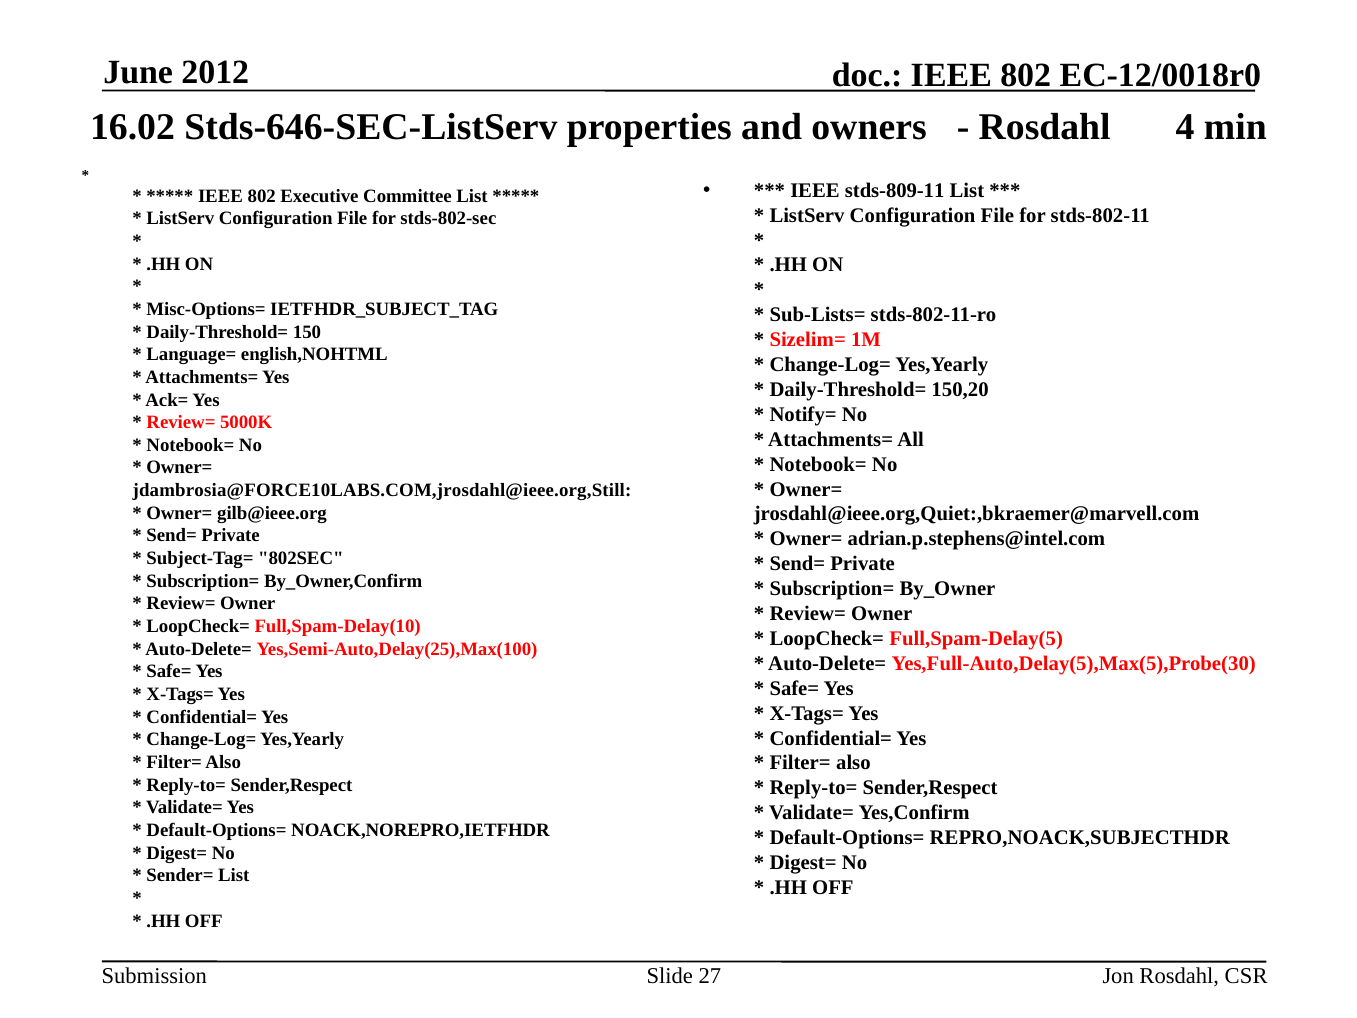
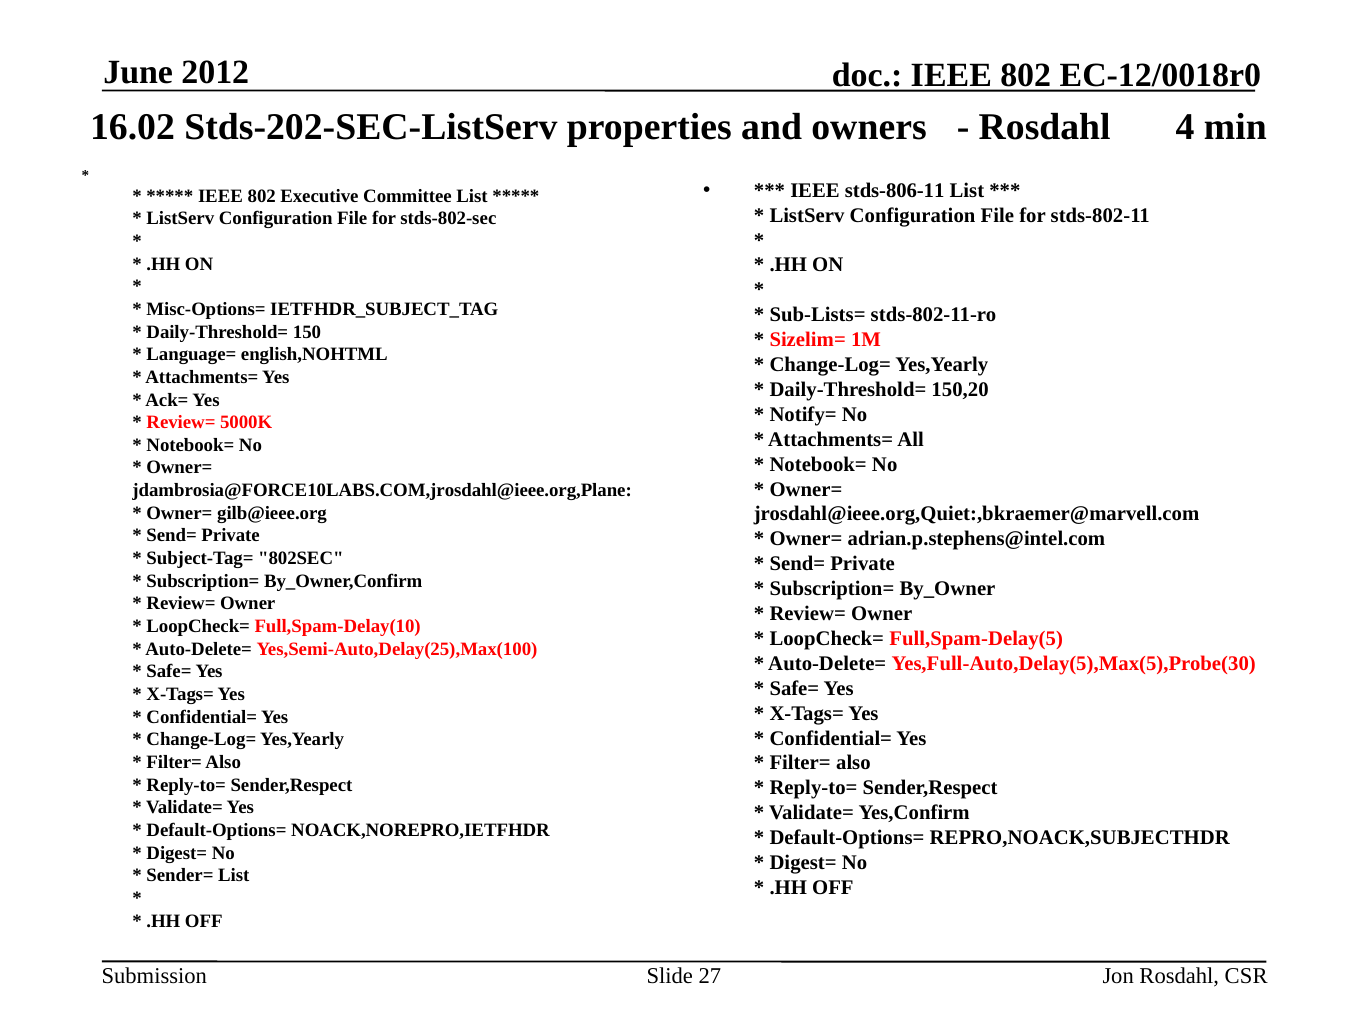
Stds-646-SEC-ListServ: Stds-646-SEC-ListServ -> Stds-202-SEC-ListServ (371, 127)
stds-809-11: stds-809-11 -> stds-806-11 (895, 190)
jdambrosia@FORCE10LABS.COM,jrosdahl@ieee.org,Still: jdambrosia@FORCE10LABS.COM,jrosdahl@ieee.org,Still -> jdambrosia@FORCE10LABS.COM,jrosdahl@ieee.org,Plane (382, 490)
